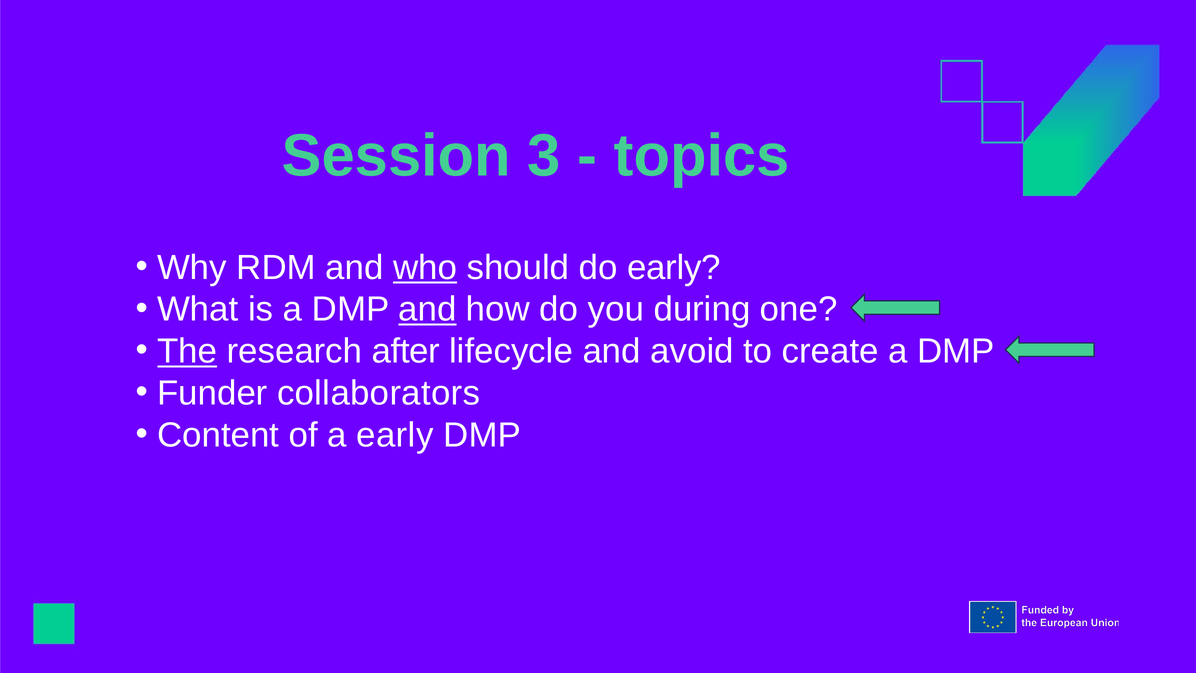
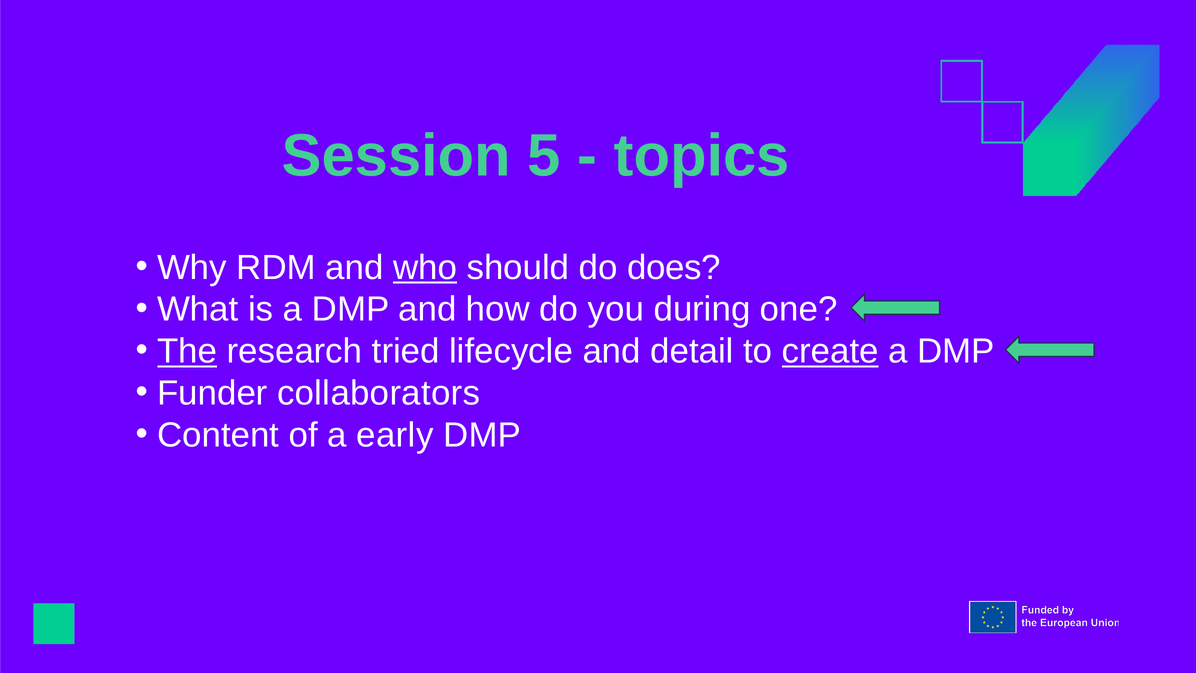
3: 3 -> 5 (544, 156)
do early: early -> does (674, 267)
and underline: present -> none (427, 309)
after: after -> tried (406, 351)
avoid: avoid -> detail (692, 351)
create underline: none -> present (830, 351)
